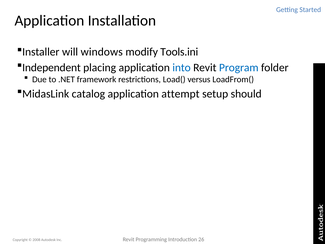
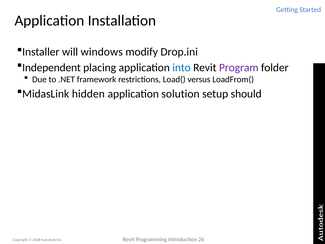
Tools.ini: Tools.ini -> Drop.ini (179, 52)
Program colour: blue -> purple (239, 67)
catalog: catalog -> hidden (88, 94)
attempt: attempt -> solution (180, 94)
